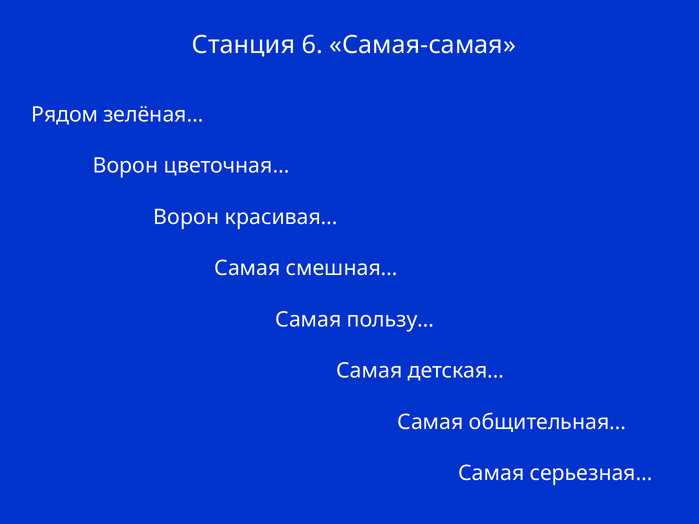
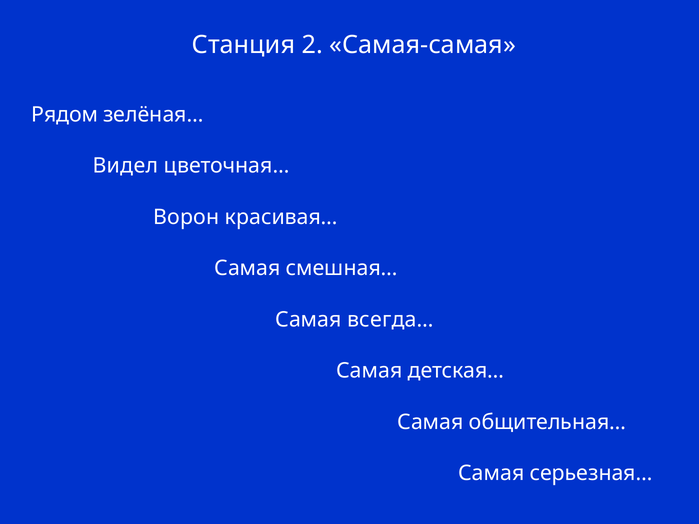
6: 6 -> 2 (312, 45)
Ворон: Ворон -> Видел (125, 166)
пользу…: пользу… -> всегда… (390, 320)
